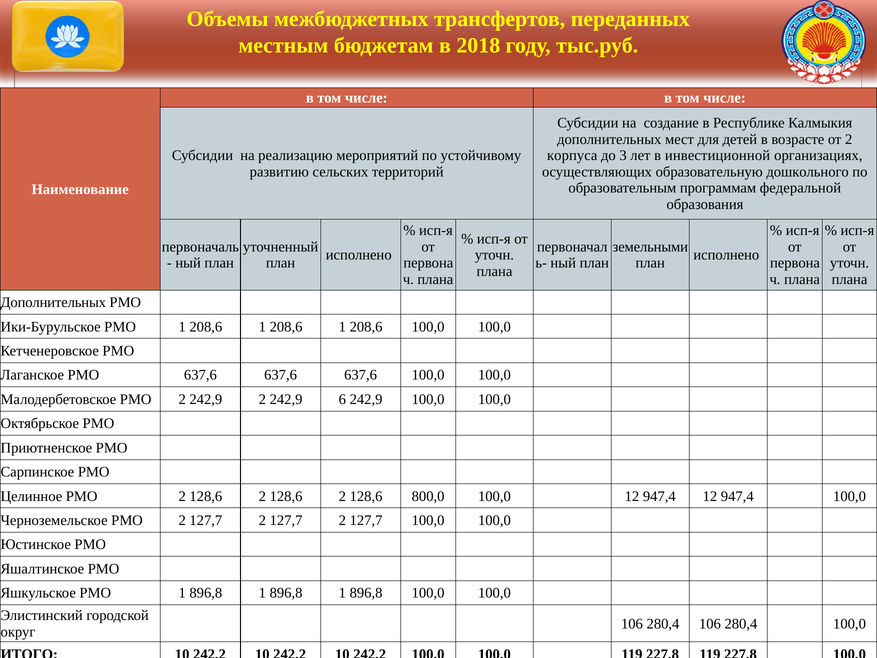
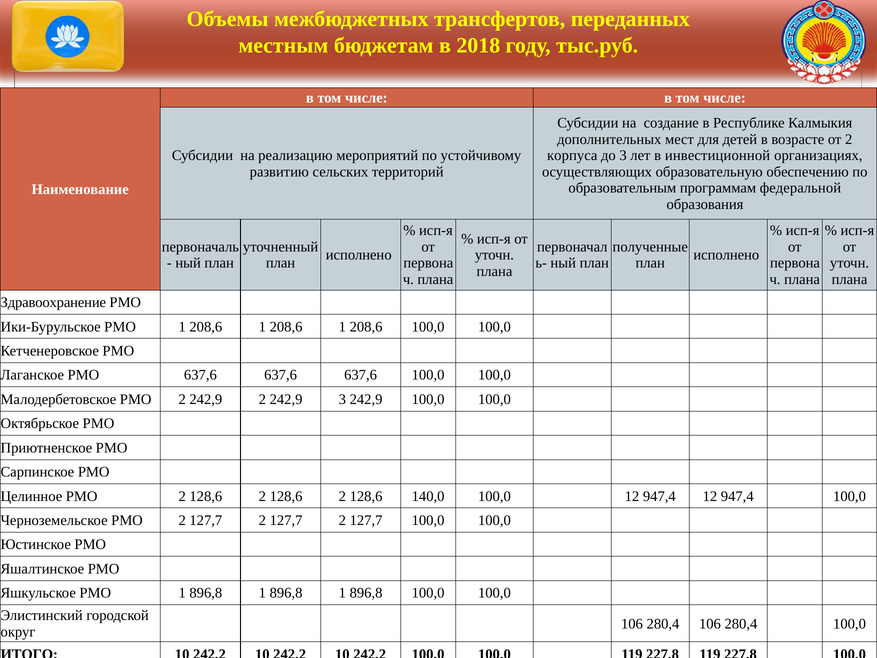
дошкольного: дошкольного -> обеспечению (808, 172)
земельными: земельными -> полученные (650, 247)
Дополнительных: Дополнительных -> Здравоохранение (53, 302)
242,9 6: 6 -> 3 (342, 399)
800,0: 800,0 -> 140,0 (428, 496)
